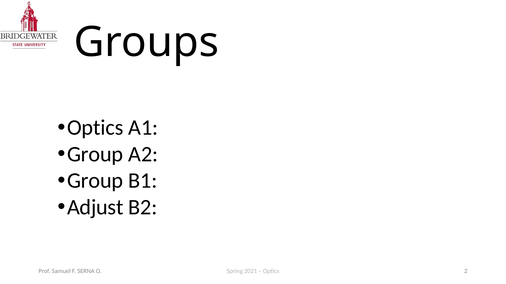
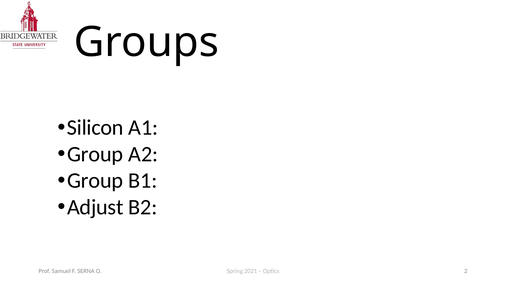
Optics: Optics -> Silicon (95, 128)
